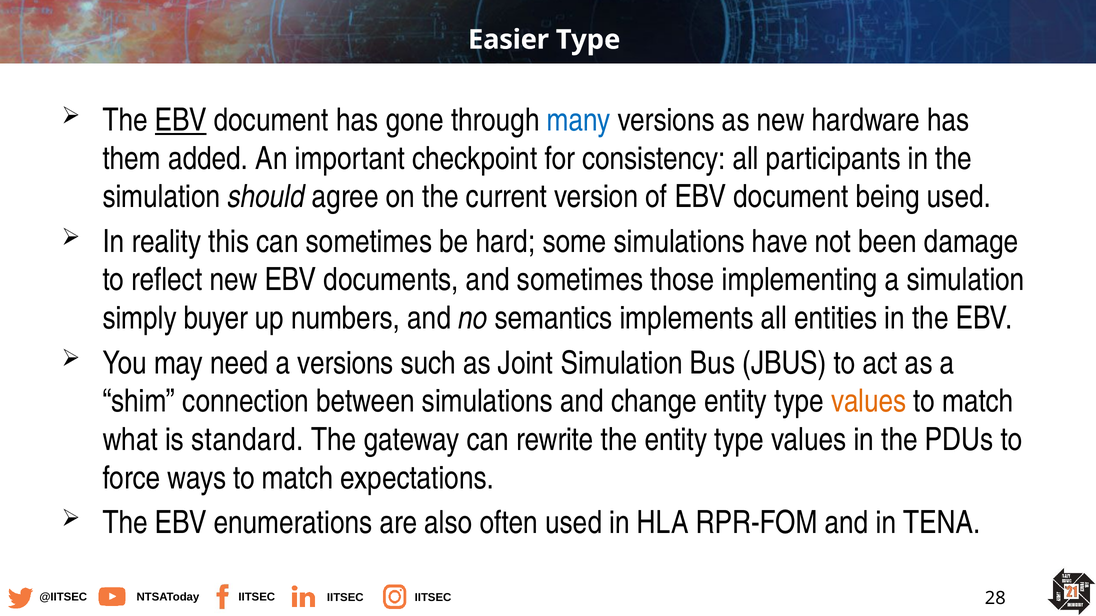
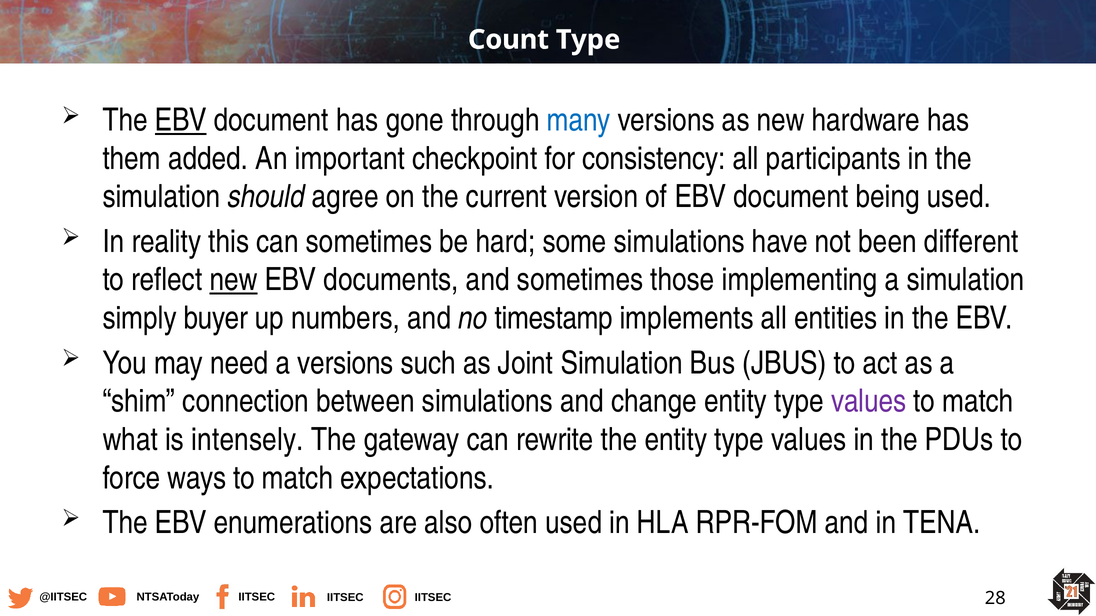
Easier: Easier -> Count (508, 40)
damage: damage -> different (971, 242)
new underline: none -> present (234, 280)
semantics: semantics -> timestamp (554, 319)
values colour: orange -> purple (869, 402)
standard: standard -> intensely (247, 440)
